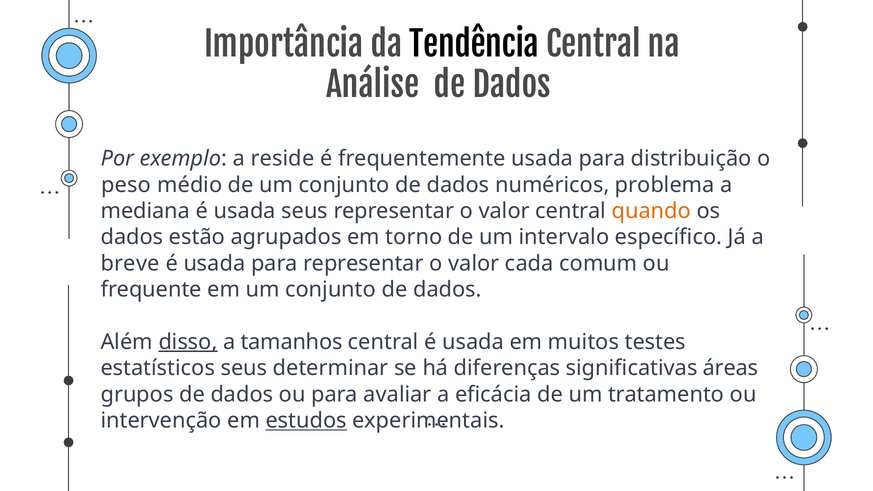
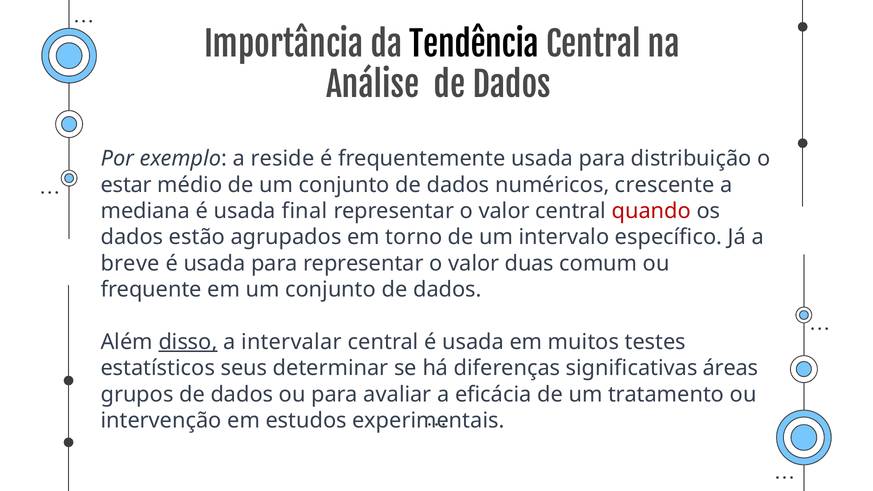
peso: peso -> estar (126, 185)
problema: problema -> crescente (665, 185)
usada seus: seus -> final (305, 211)
quando colour: orange -> red (651, 211)
cada: cada -> duas (529, 263)
tamanhos: tamanhos -> intervalar (292, 342)
estudos underline: present -> none (306, 421)
